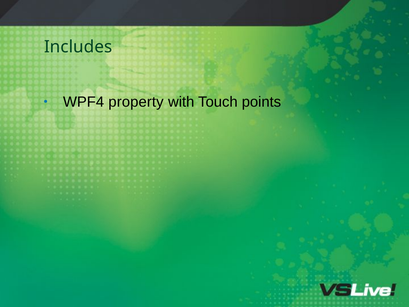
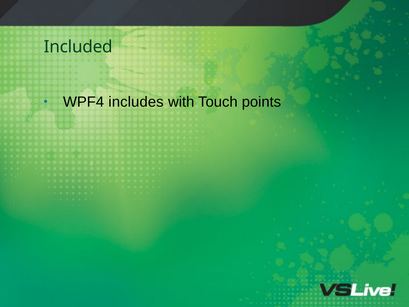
Includes: Includes -> Included (78, 47)
property: property -> includes (136, 102)
